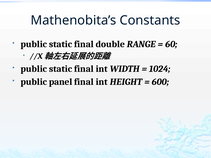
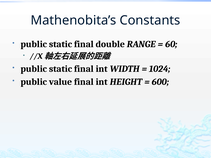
panel: panel -> value (61, 82)
